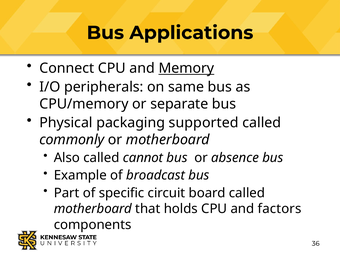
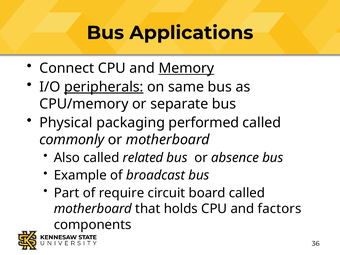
peripherals underline: none -> present (104, 87)
supported: supported -> performed (204, 123)
cannot: cannot -> related (143, 158)
specific: specific -> require (122, 193)
